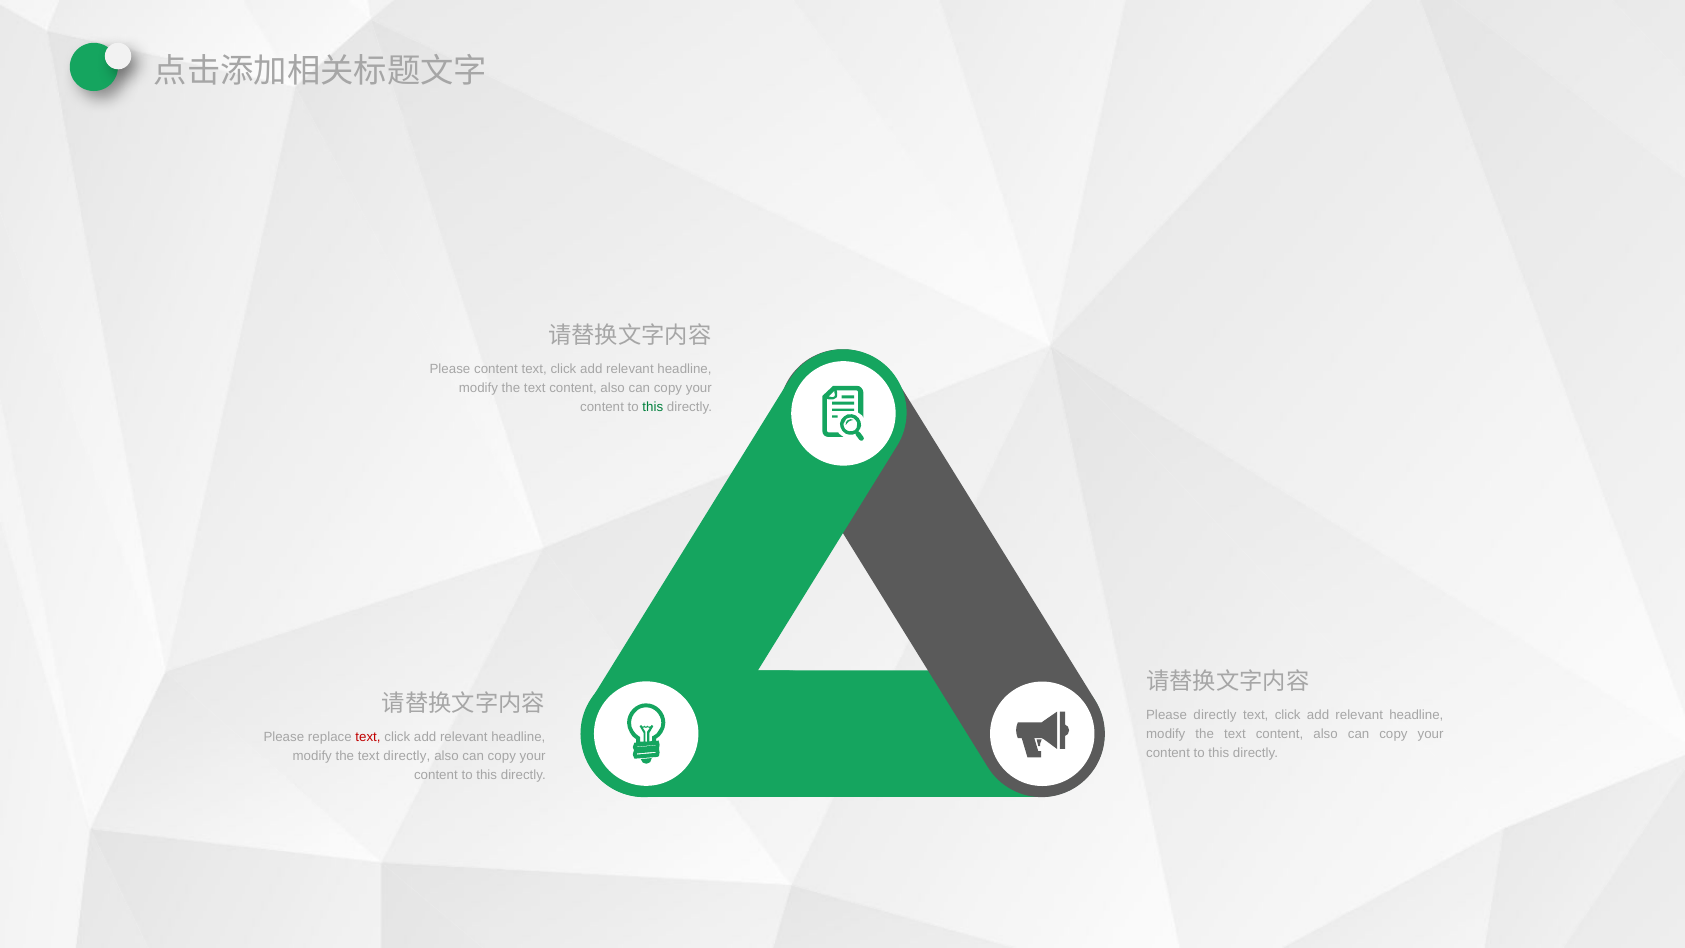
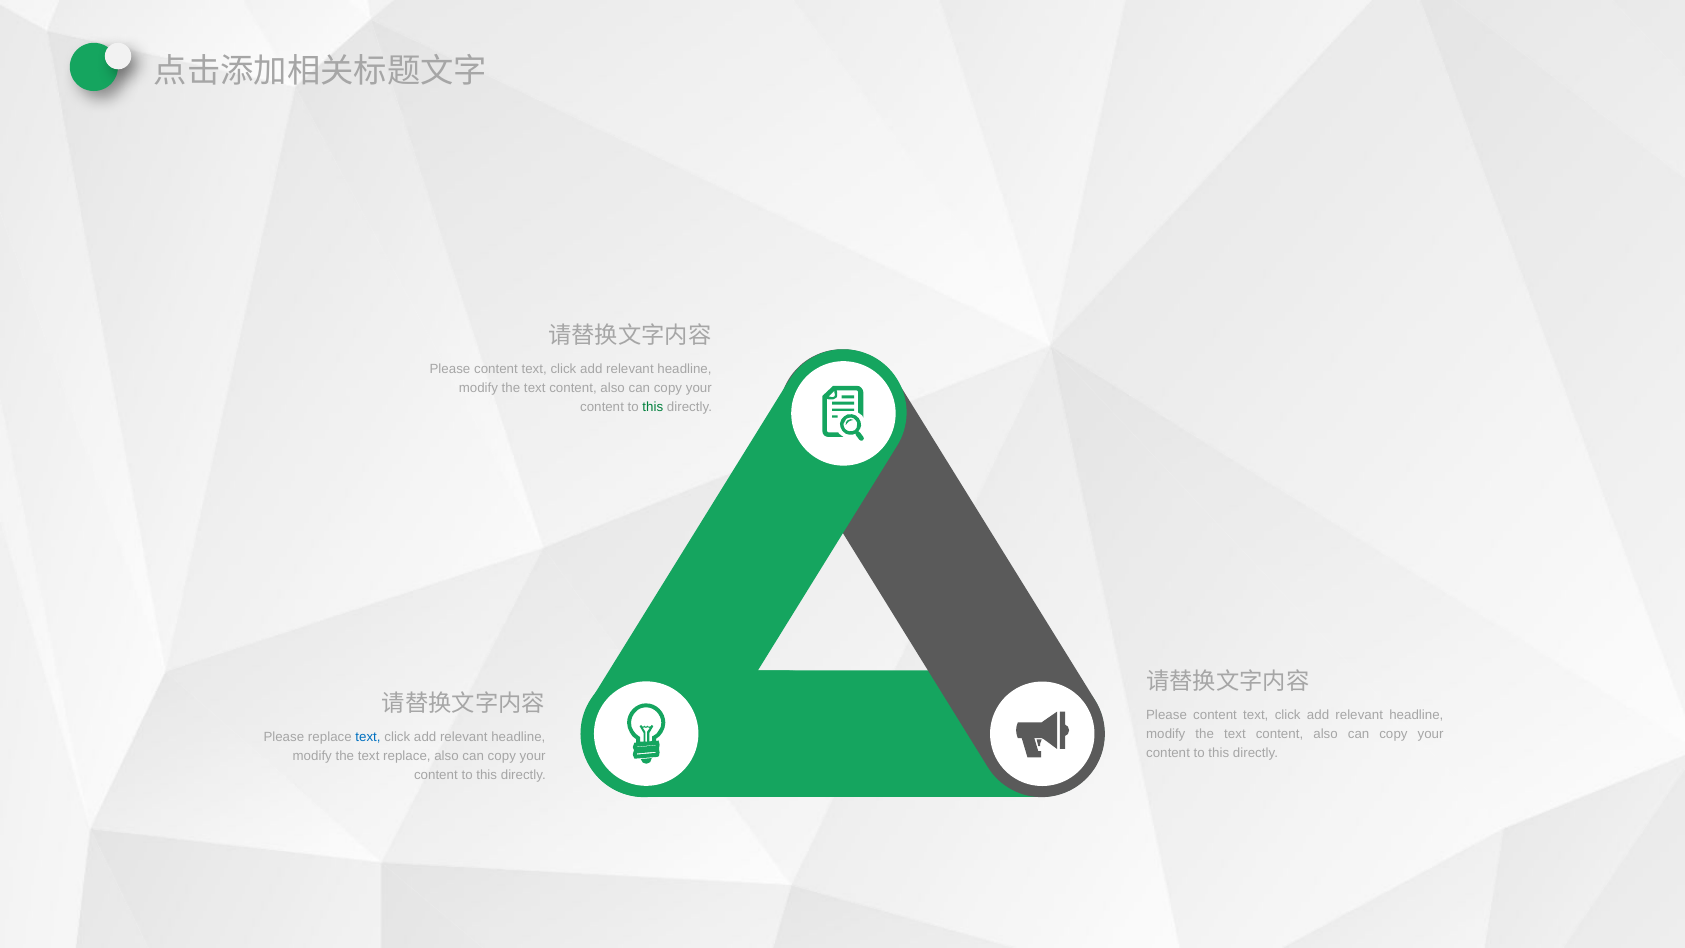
directly: directly -> content (1215, 715)
text colour: red -> blue (368, 737)
text directly: directly -> replace (407, 756)
